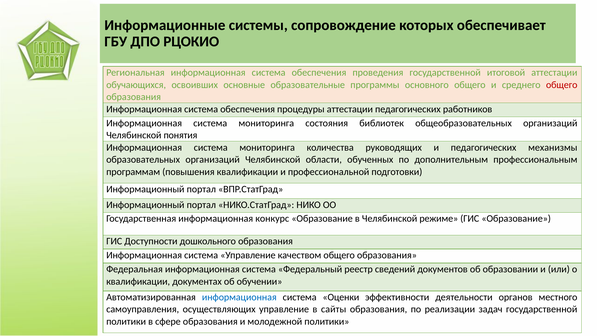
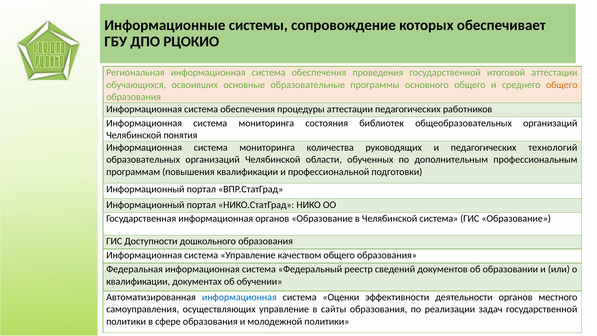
общего colour: red -> orange (562, 85)
механизмы: механизмы -> технологий (553, 147)
информационная конкурс: конкурс -> органов (272, 219)
Челябинской режиме: режиме -> система (439, 219)
